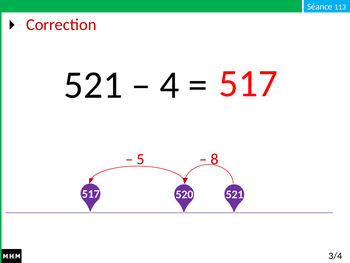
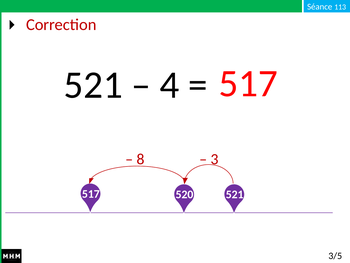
5: 5 -> 8 (140, 159)
8: 8 -> 3 (215, 159)
3/4: 3/4 -> 3/5 (335, 255)
